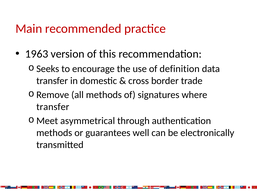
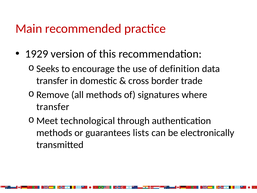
1963: 1963 -> 1929 (37, 54)
asymmetrical: asymmetrical -> technological (88, 121)
well: well -> lists (141, 133)
